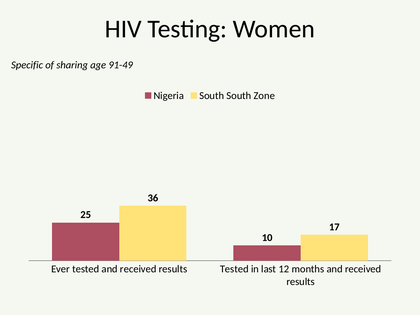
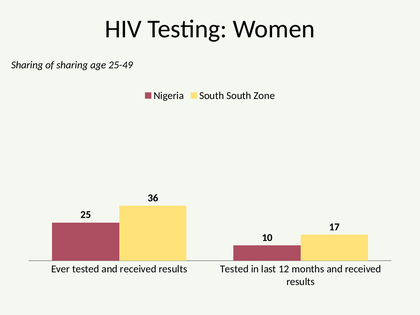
Specific: Specific -> Sharing (27, 65)
91-49: 91-49 -> 25-49 (121, 65)
